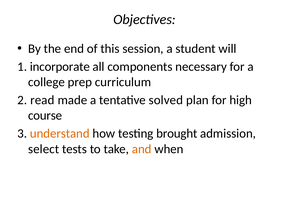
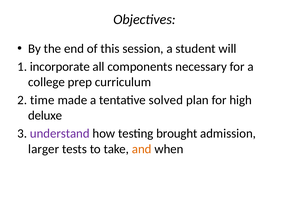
read: read -> time (42, 100)
course: course -> deluxe (45, 115)
understand colour: orange -> purple (60, 133)
select: select -> larger (44, 149)
